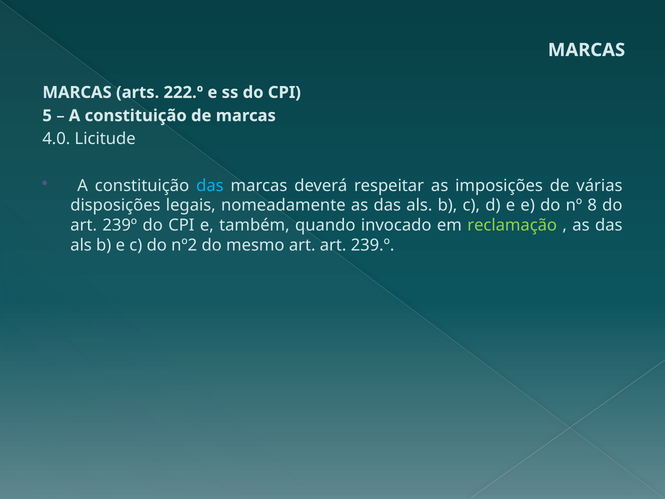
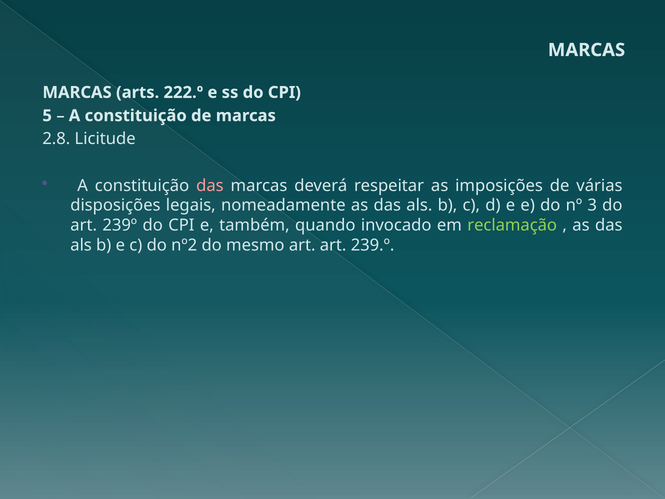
4.0: 4.0 -> 2.8 (56, 139)
das colour: light blue -> pink (210, 185)
8: 8 -> 3 (592, 205)
